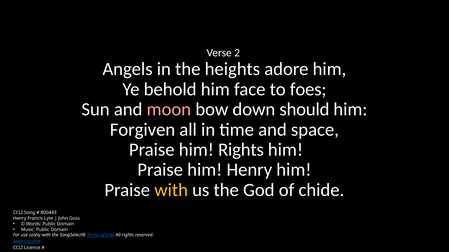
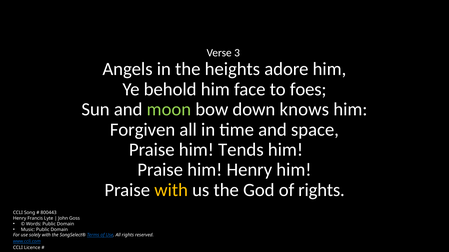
2: 2 -> 3 (237, 53)
moon colour: pink -> light green (169, 110)
should: should -> knows (304, 110)
him Rights: Rights -> Tends (241, 150)
of chide: chide -> rights (322, 190)
